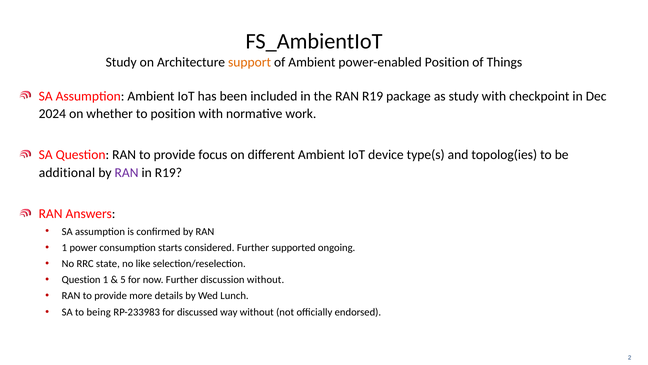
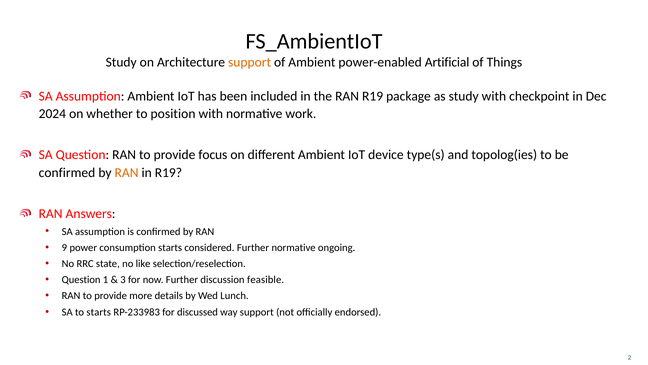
power-enabled Position: Position -> Artificial (447, 62)
additional: additional -> confirmed (67, 173)
RAN colour: purple -> orange (127, 173)
1: 1 -> 9 (64, 247)
Further supported: supported -> normative (294, 247)
5: 5 -> 3 (123, 279)
discussion without: without -> feasible (266, 279)
to being: being -> starts (99, 312)
way without: without -> support (257, 312)
